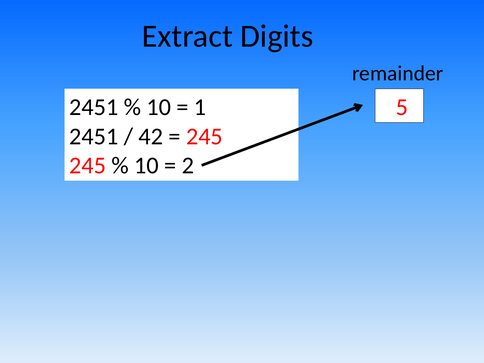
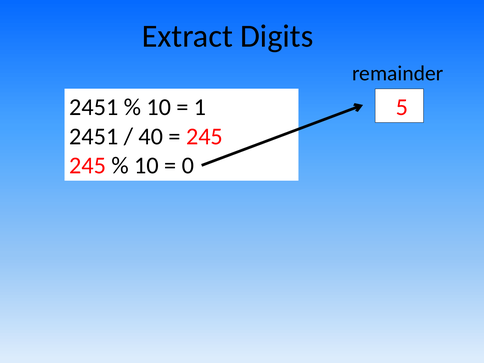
42: 42 -> 40 (151, 136)
2: 2 -> 0 (188, 165)
